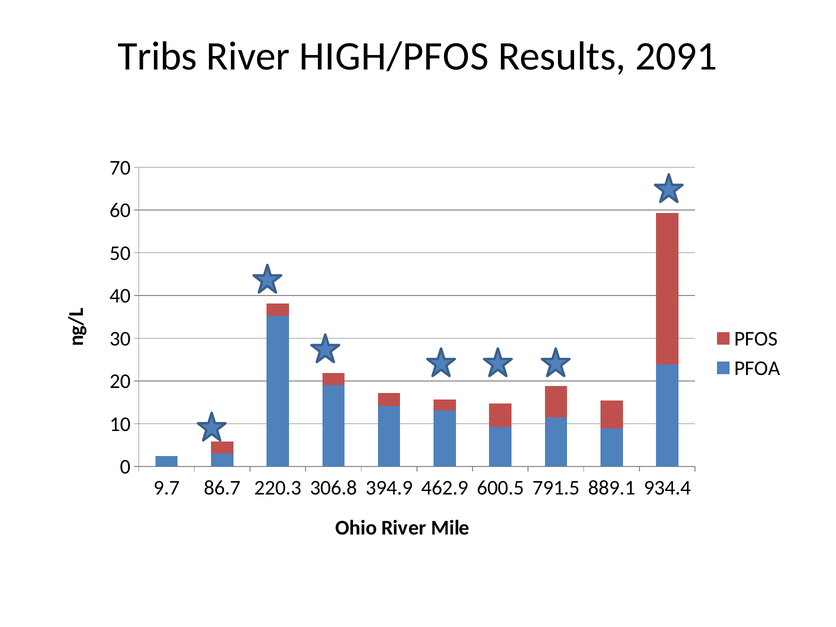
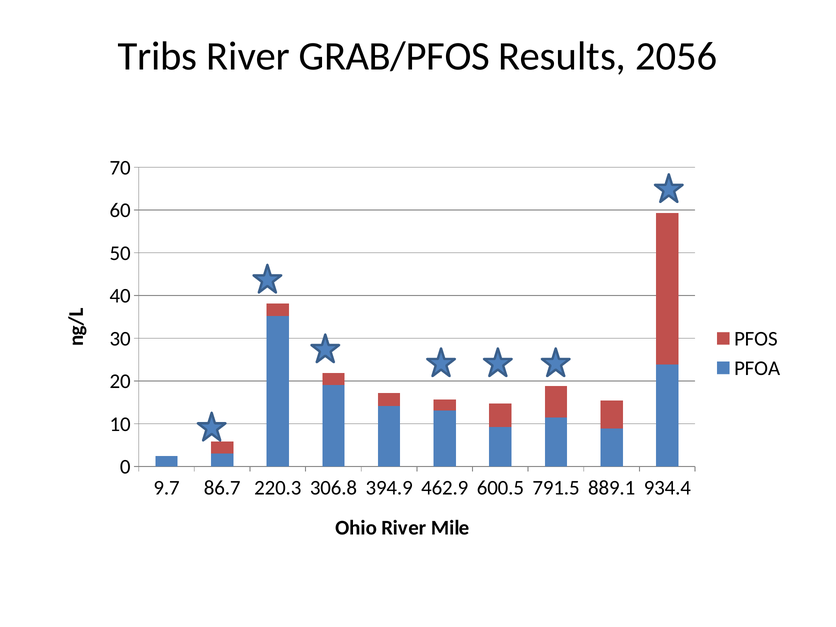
HIGH/PFOS: HIGH/PFOS -> GRAB/PFOS (394, 56)
2091: 2091 -> 2056 (676, 56)
